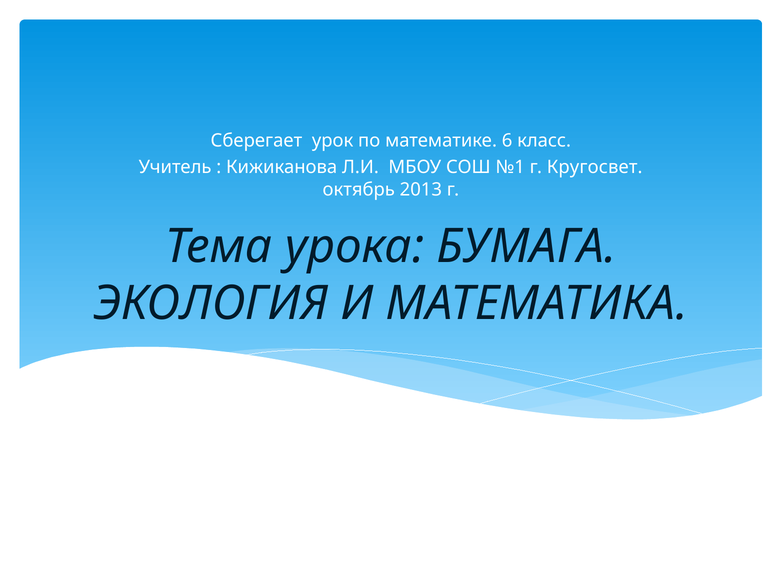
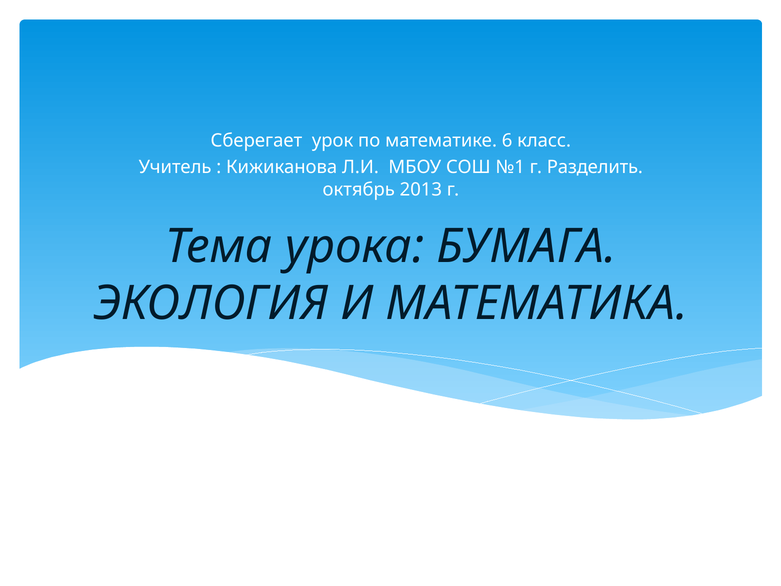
Кругосвет: Кругосвет -> Разделить (595, 167)
